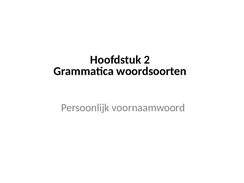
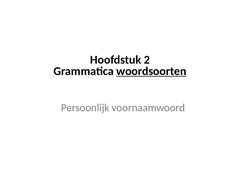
woordsoorten underline: none -> present (151, 71)
